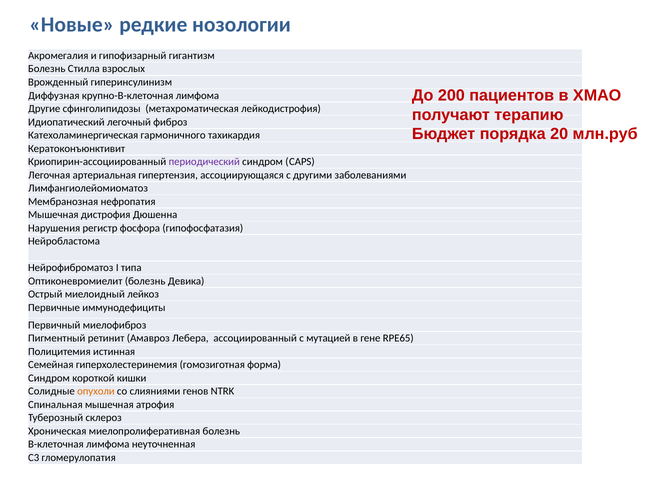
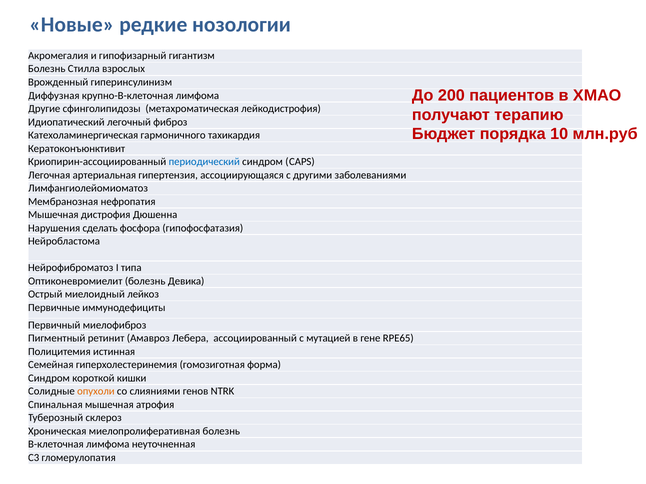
20: 20 -> 10 (559, 134)
периодический colour: purple -> blue (204, 162)
регистр: регистр -> сделать (100, 228)
